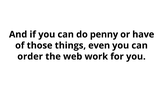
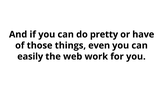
penny: penny -> pretty (104, 34)
order: order -> easily (30, 56)
